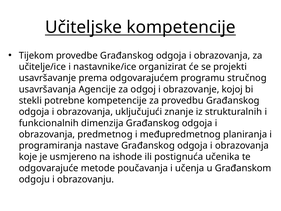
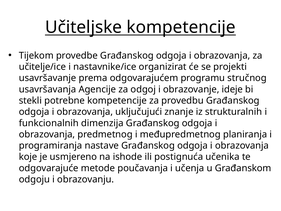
kojoj: kojoj -> ideje (232, 89)
